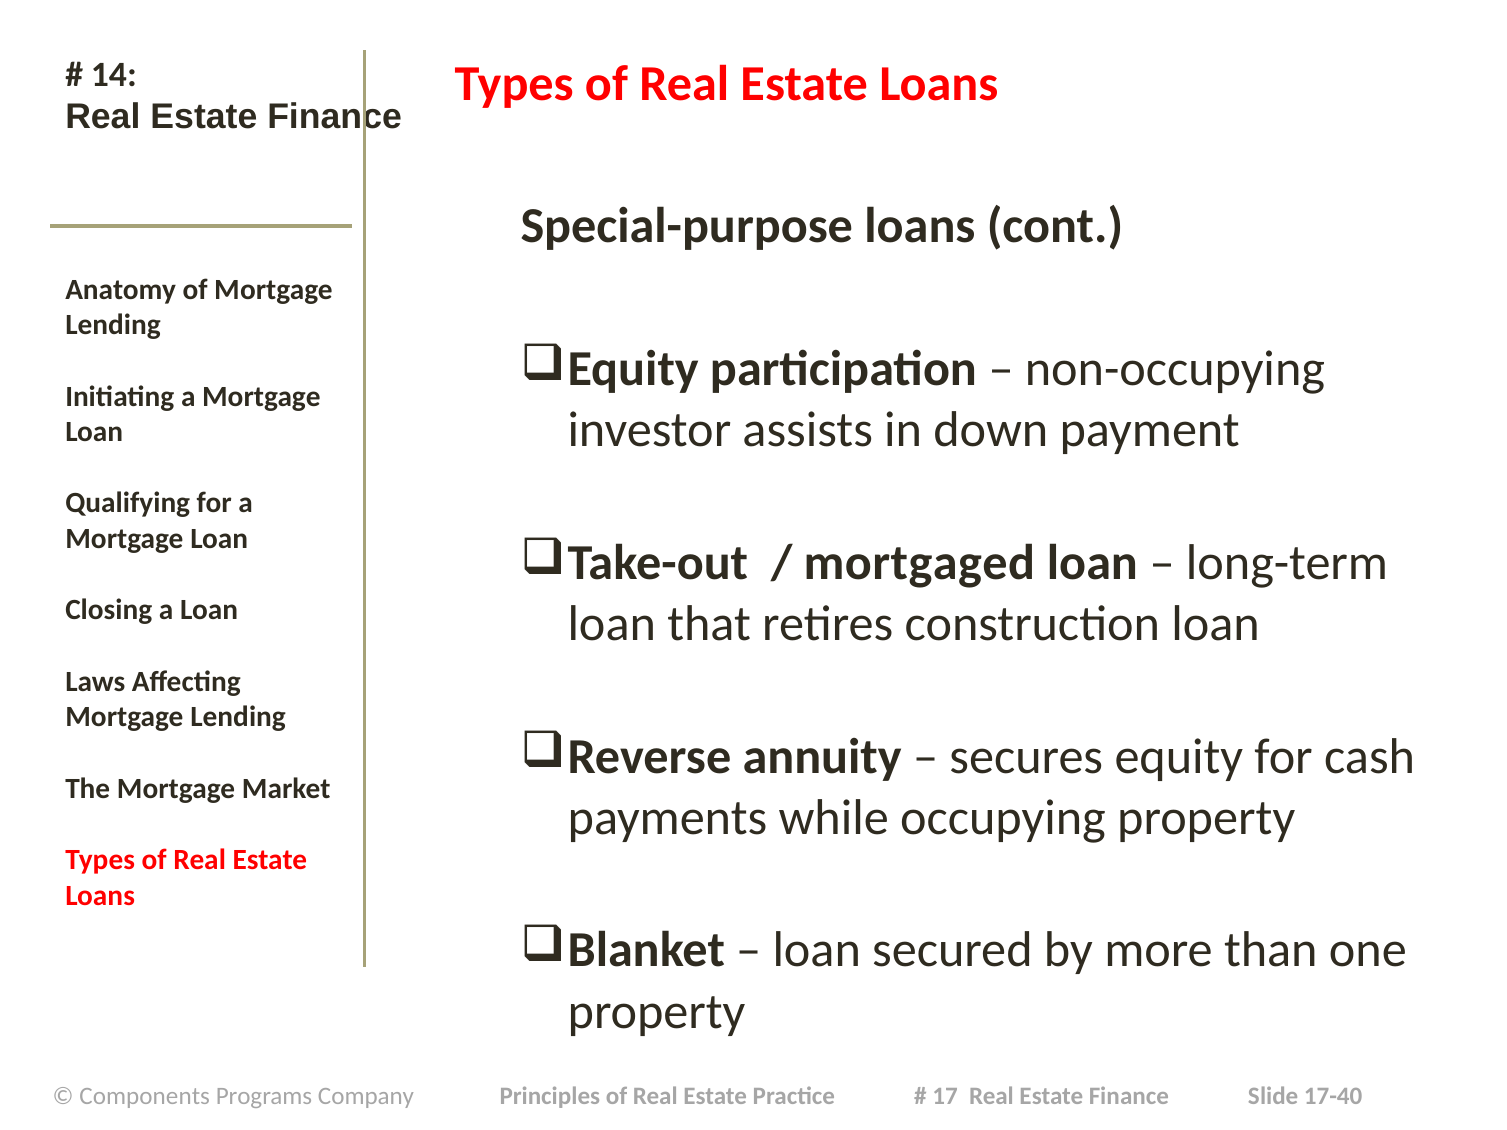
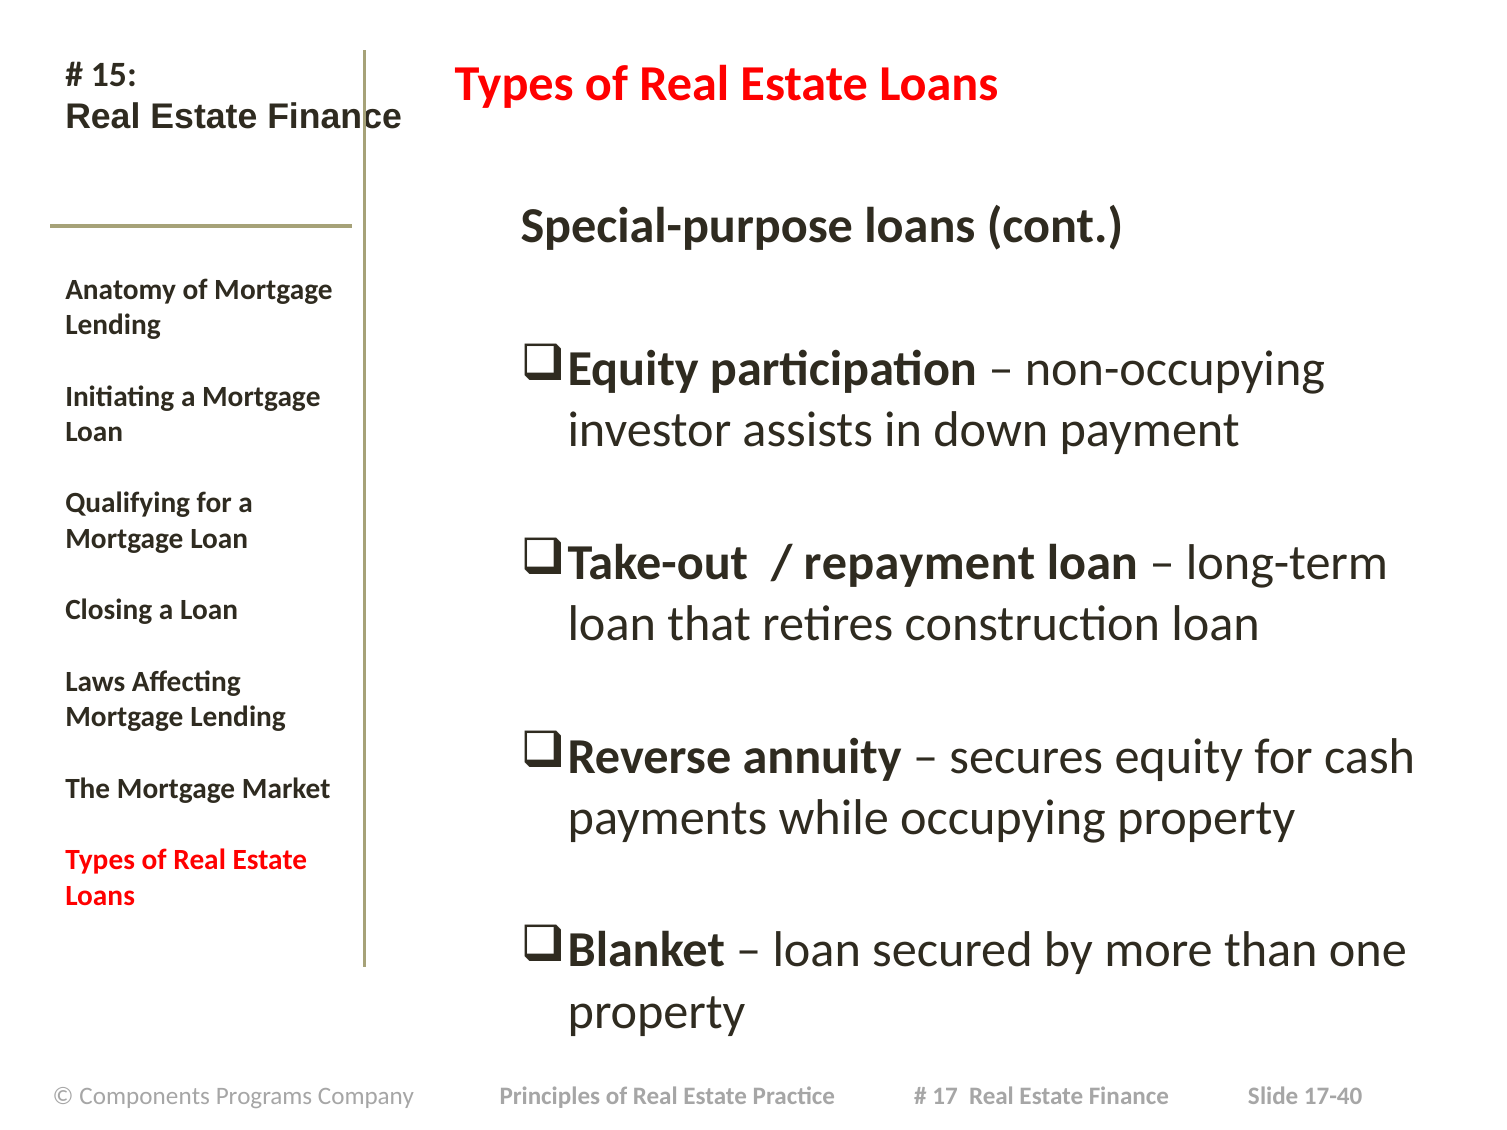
14: 14 -> 15 (114, 75)
mortgaged: mortgaged -> repayment (919, 563)
